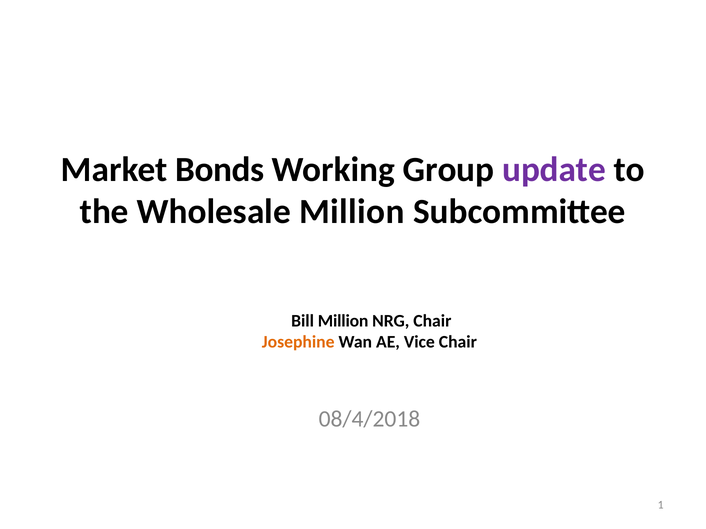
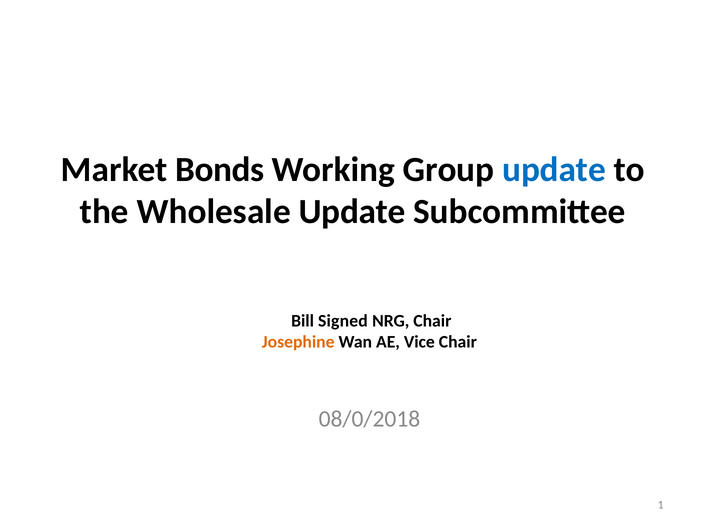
update colour: purple -> blue (554, 170)
Wholesale Million: Million -> Update (352, 212)
Bill Million: Million -> Signed (343, 321)
08/4/2018: 08/4/2018 -> 08/0/2018 (369, 419)
